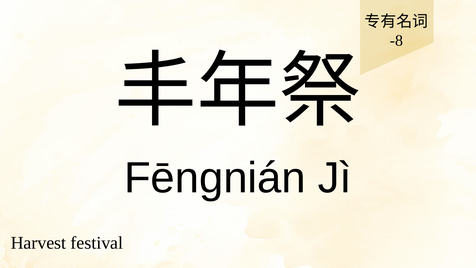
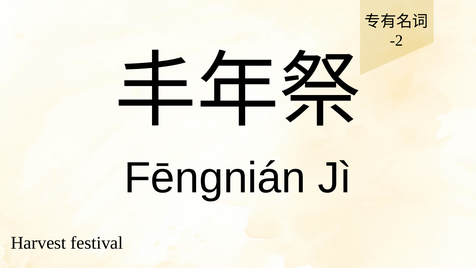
-8: -8 -> -2 (396, 41)
